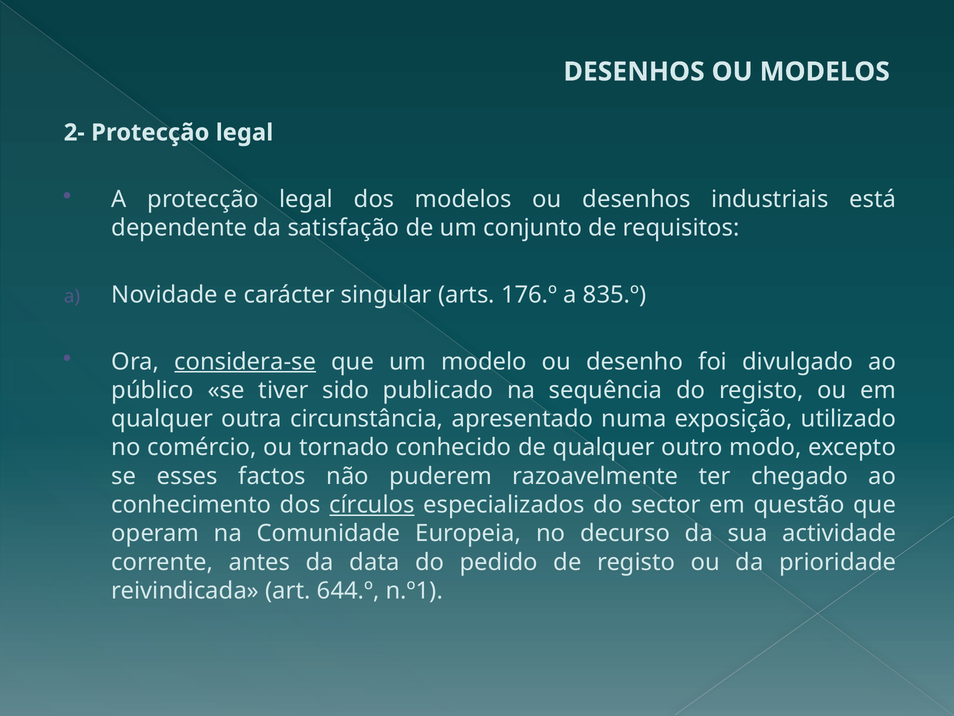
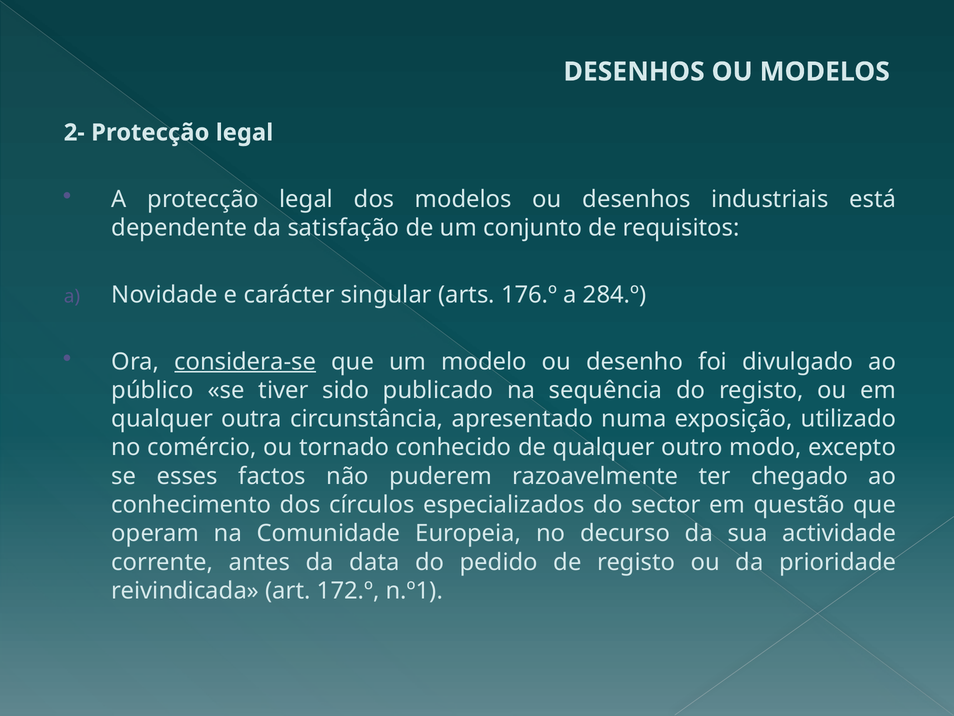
835.º: 835.º -> 284.º (615, 295)
círculos underline: present -> none (372, 505)
644.º: 644.º -> 172.º (348, 590)
